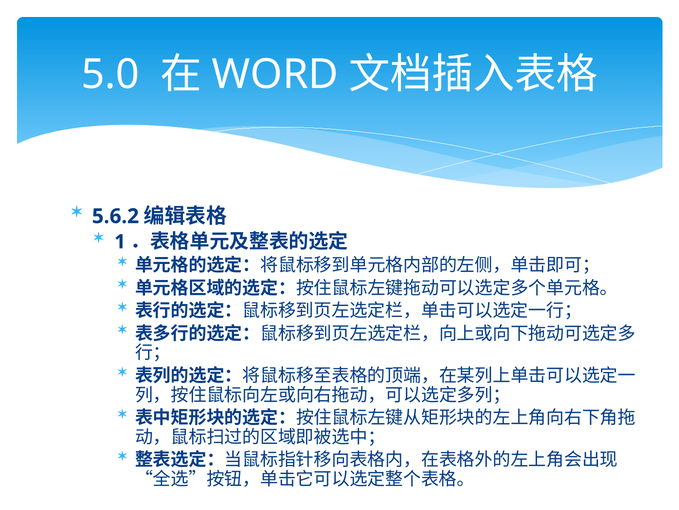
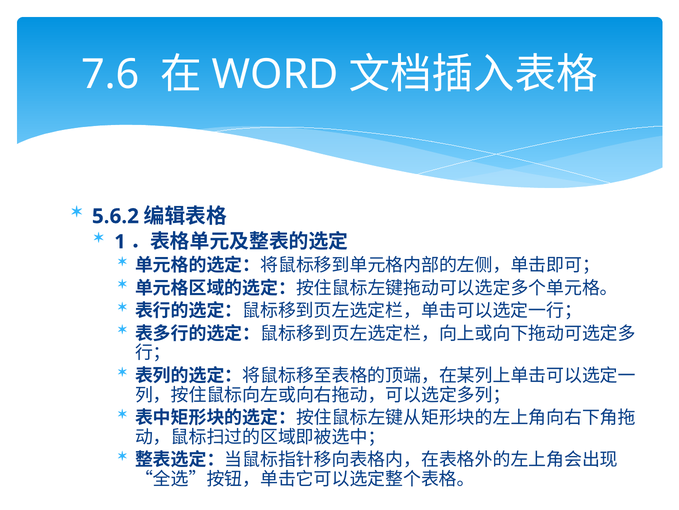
5.0: 5.0 -> 7.6 (110, 75)
